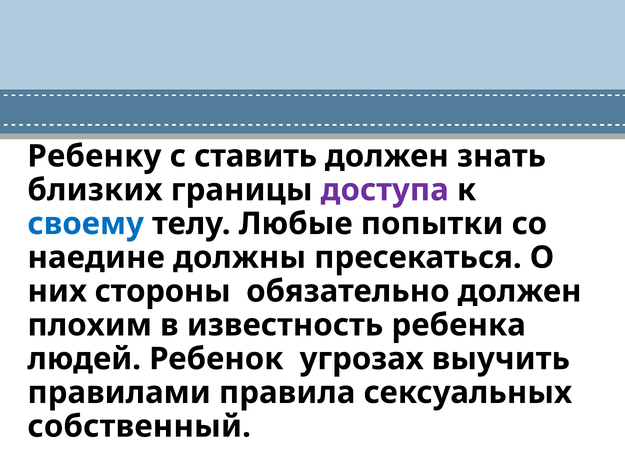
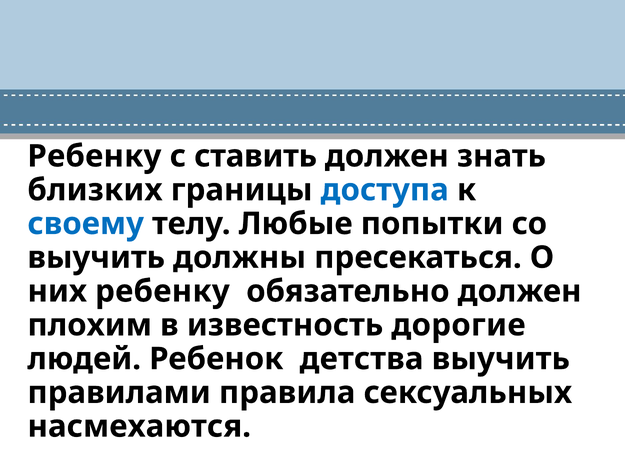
доступа colour: purple -> blue (385, 190)
наедине: наедине -> выучить (96, 257)
них стороны: стороны -> ребенку (162, 291)
ребенка: ребенка -> дорогие (459, 325)
угрозах: угрозах -> детства (362, 359)
собственный: собственный -> насмехаются (139, 426)
